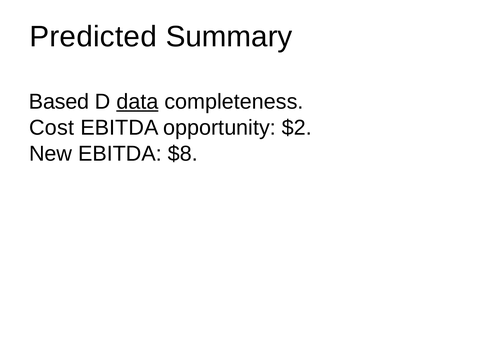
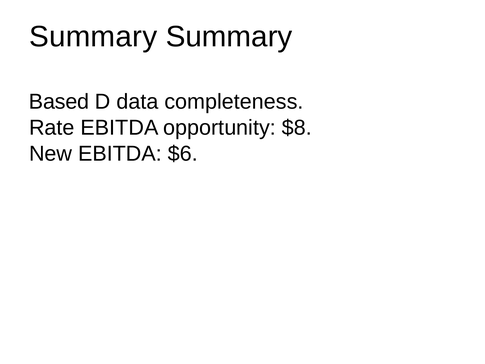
Predicted: Predicted -> Summary (93, 37)
data underline: present -> none (137, 102)
Cost: Cost -> Rate (52, 128)
$2: $2 -> $8 (297, 128)
$8: $8 -> $6 (183, 153)
